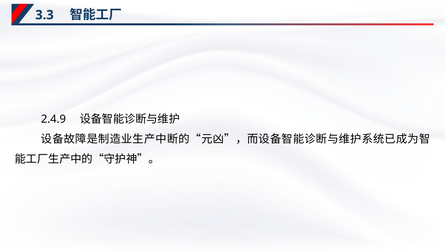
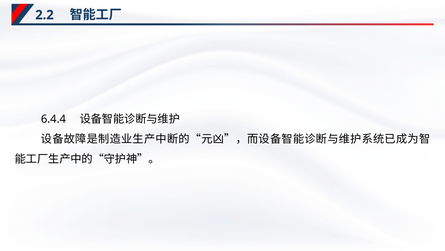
3.3: 3.3 -> 2.2 (44, 15)
2.4.9: 2.4.9 -> 6.4.4 (53, 119)
